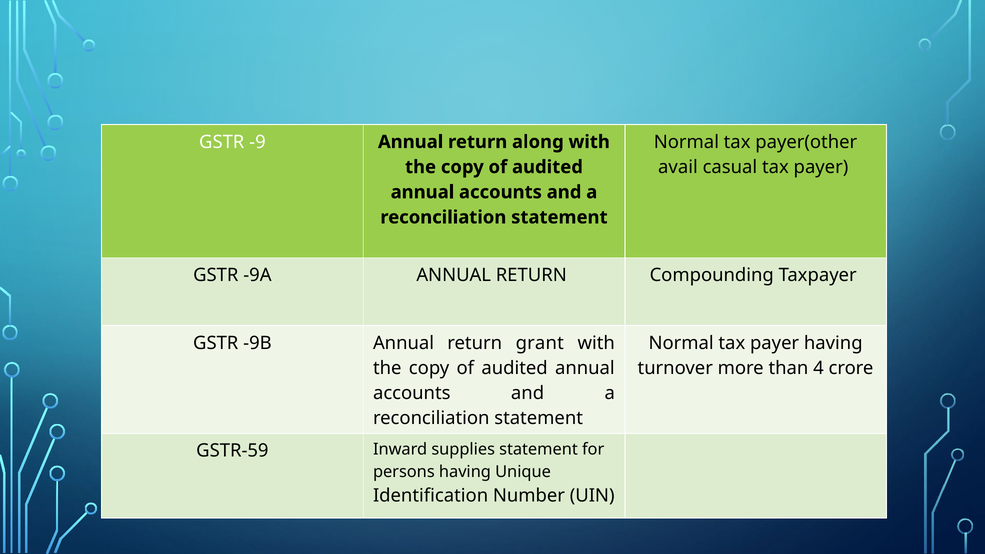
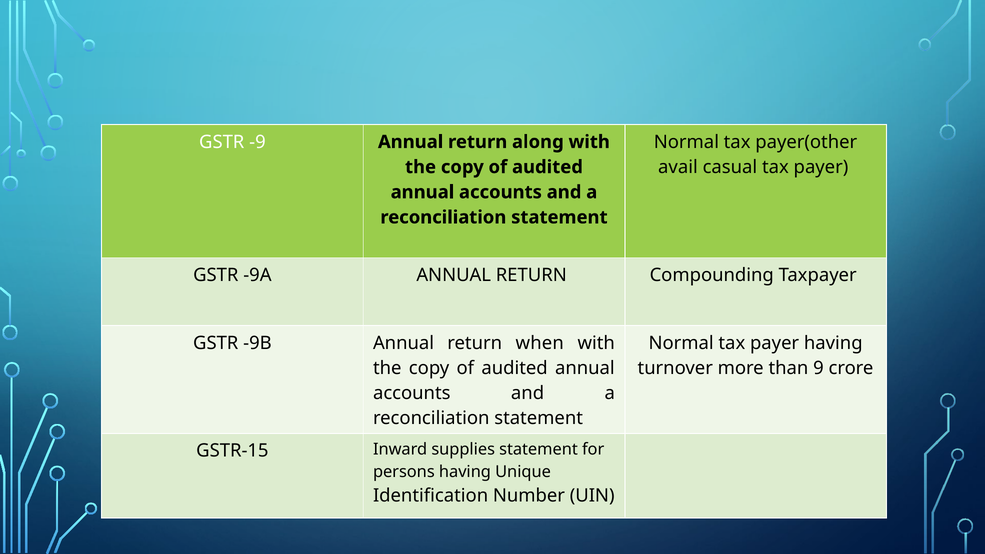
grant: grant -> when (540, 343)
4: 4 -> 9 (818, 368)
GSTR-59: GSTR-59 -> GSTR-15 (232, 451)
